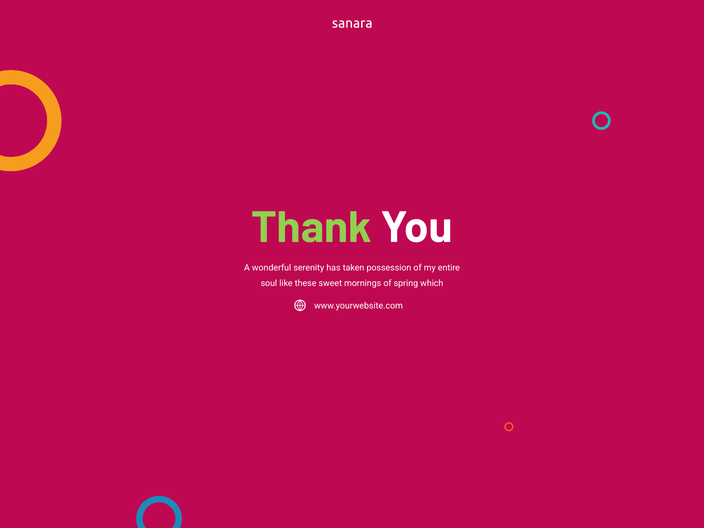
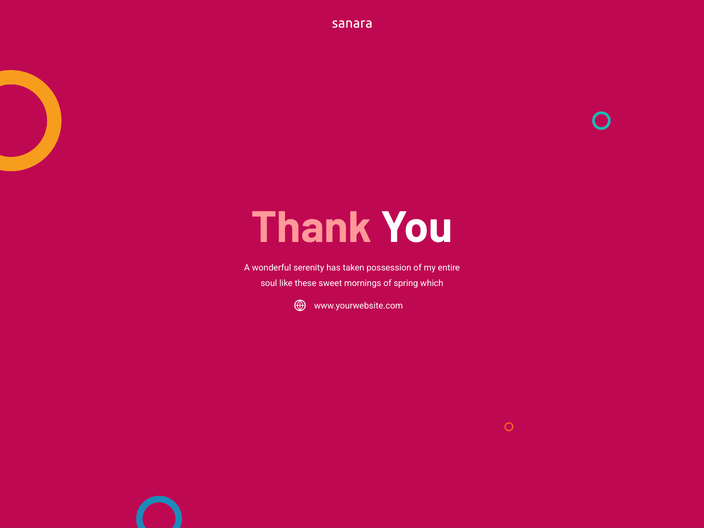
Thank colour: light green -> pink (312, 228)
